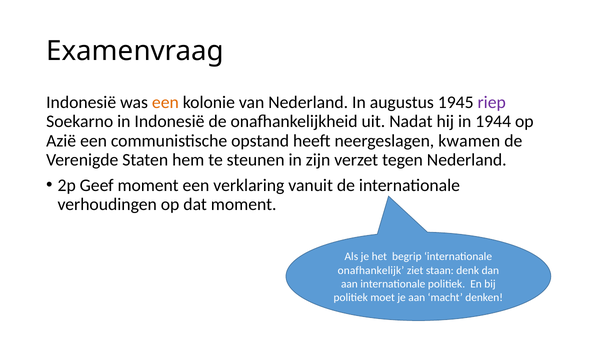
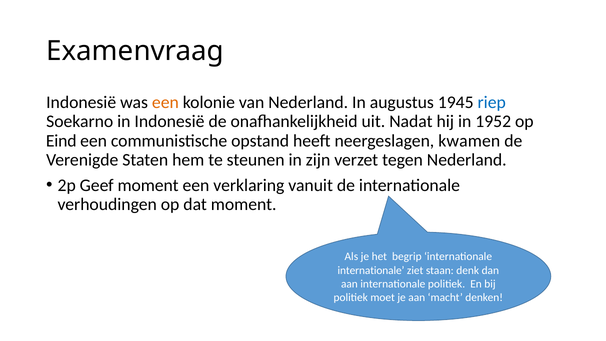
riep colour: purple -> blue (492, 102)
1944: 1944 -> 1952 (493, 122)
Azië: Azië -> Eind (61, 141)
onafhankelijk: onafhankelijk -> internationale (371, 270)
